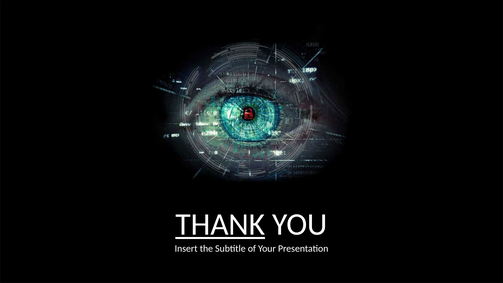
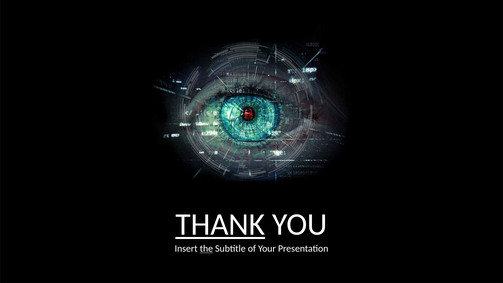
the underline: none -> present (206, 249)
